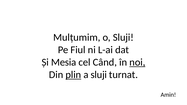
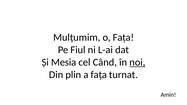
o Sluji: Sluji -> Fața (123, 37)
plin underline: present -> none (73, 75)
a sluji: sluji -> fața (99, 75)
